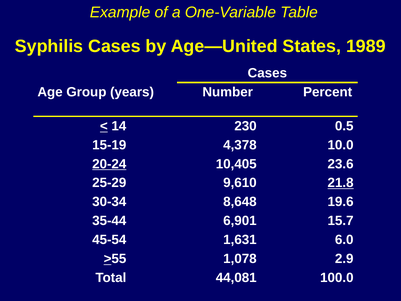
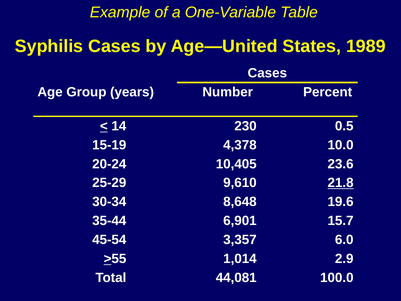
20-24 underline: present -> none (109, 164)
1,631: 1,631 -> 3,357 (240, 240)
1,078: 1,078 -> 1,014 (240, 258)
